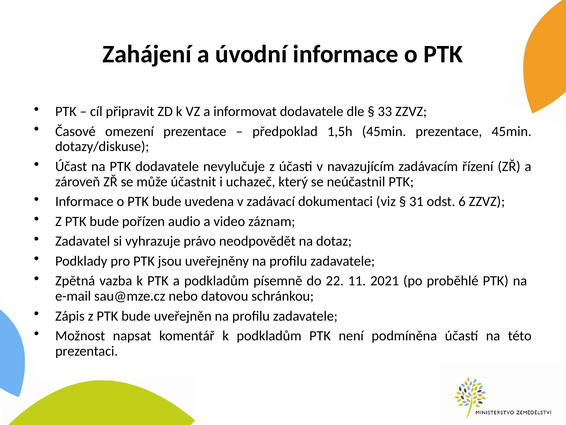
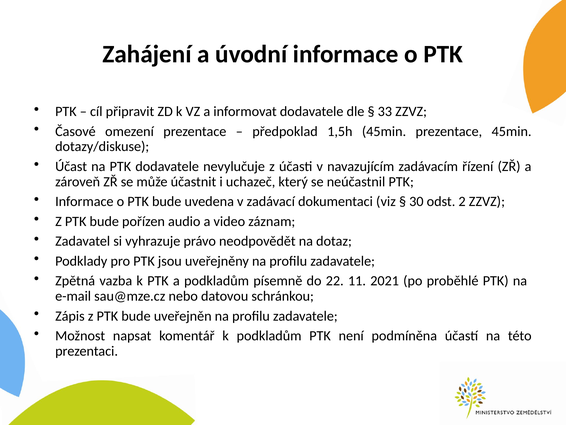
31: 31 -> 30 (416, 201)
6: 6 -> 2 (462, 201)
